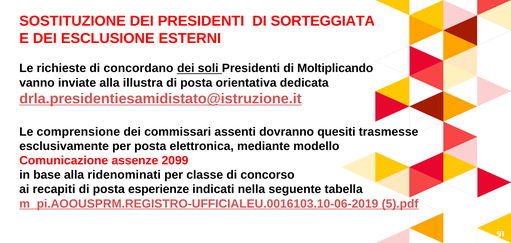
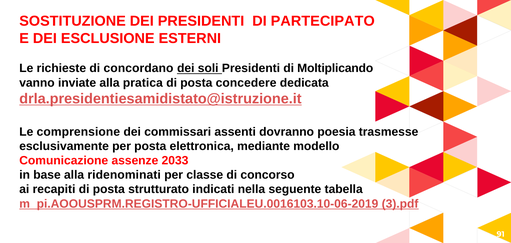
SORTEGGIATA: SORTEGGIATA -> PARTECIPATO (323, 21)
illustra: illustra -> pratica (143, 83)
orientativa: orientativa -> concedere (246, 83)
quesiti: quesiti -> poesia (336, 132)
2099: 2099 -> 2033 (175, 161)
esperienze: esperienze -> strutturato (159, 190)
5).pdf: 5).pdf -> 3).pdf (400, 204)
